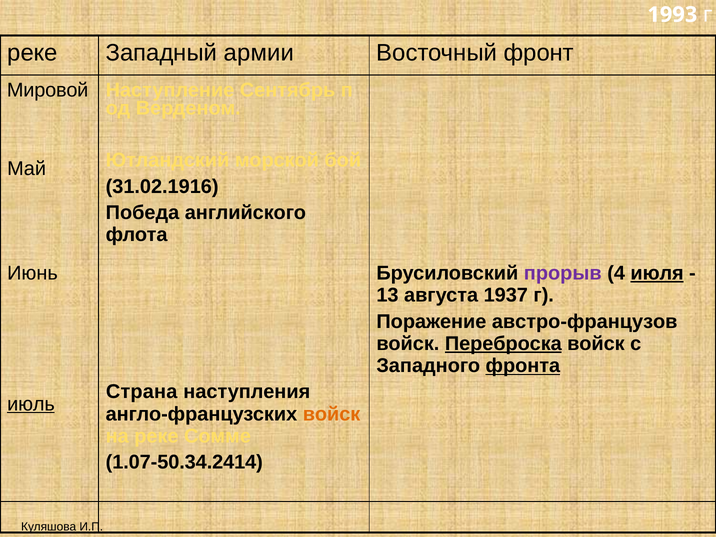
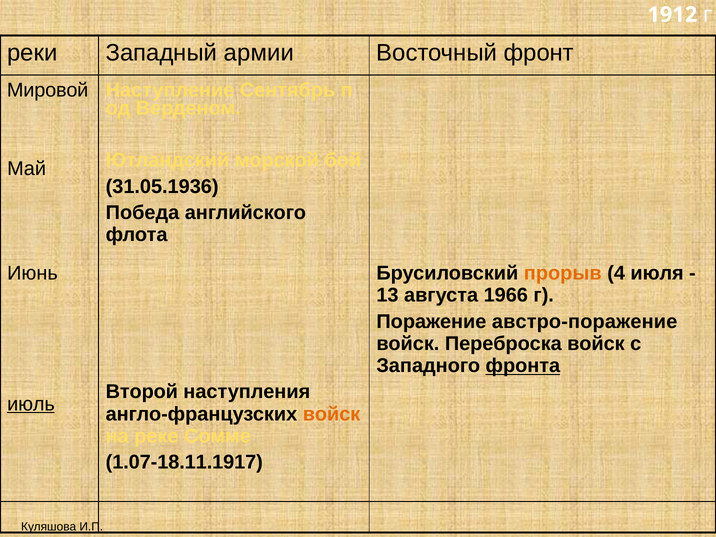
1993: 1993 -> 1912 (672, 15)
реке: реке -> реки (32, 53)
31.02.1916: 31.02.1916 -> 31.05.1936 (162, 187)
прорыв colour: purple -> orange (563, 273)
июля underline: present -> none (657, 273)
1937: 1937 -> 1966 (506, 295)
австро-французов: австро-французов -> австро-поражение (585, 322)
Переброска underline: present -> none (503, 344)
Страна: Страна -> Второй (142, 392)
1.07-50.34.2414: 1.07-50.34.2414 -> 1.07-18.11.1917 (184, 462)
